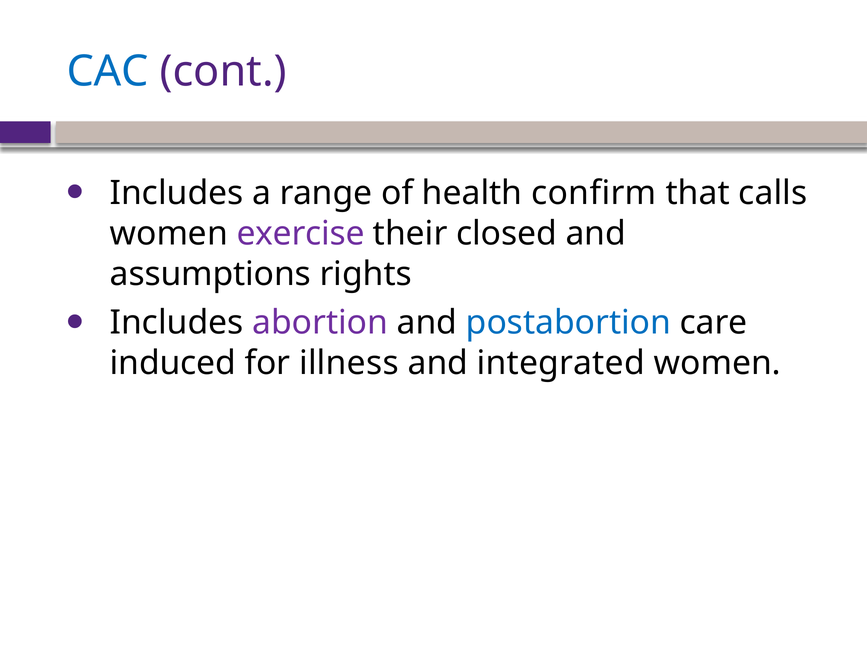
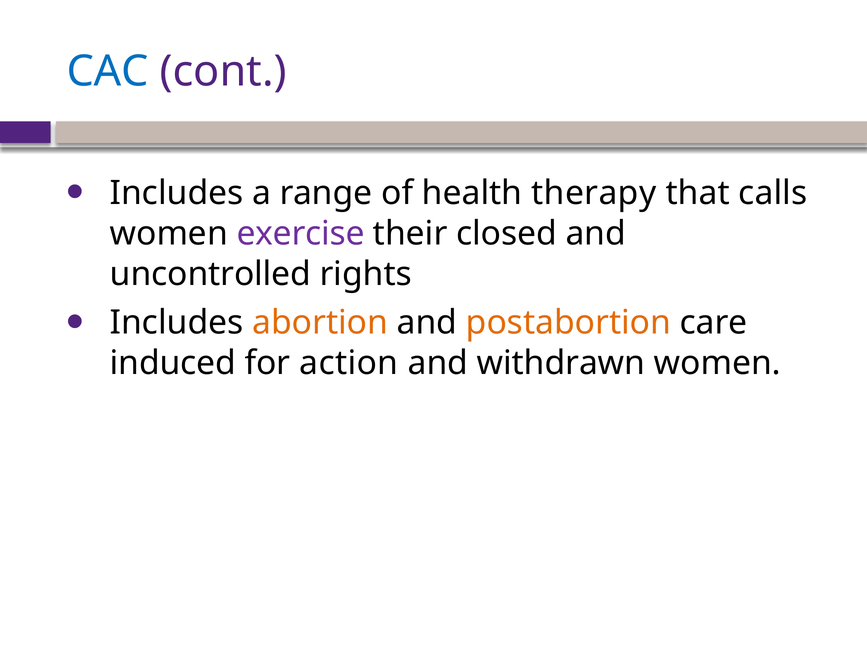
confirm: confirm -> therapy (594, 193)
assumptions: assumptions -> uncontrolled (210, 274)
abortion colour: purple -> orange (320, 323)
postabortion colour: blue -> orange (568, 323)
illness: illness -> action (349, 363)
integrated: integrated -> withdrawn (561, 363)
